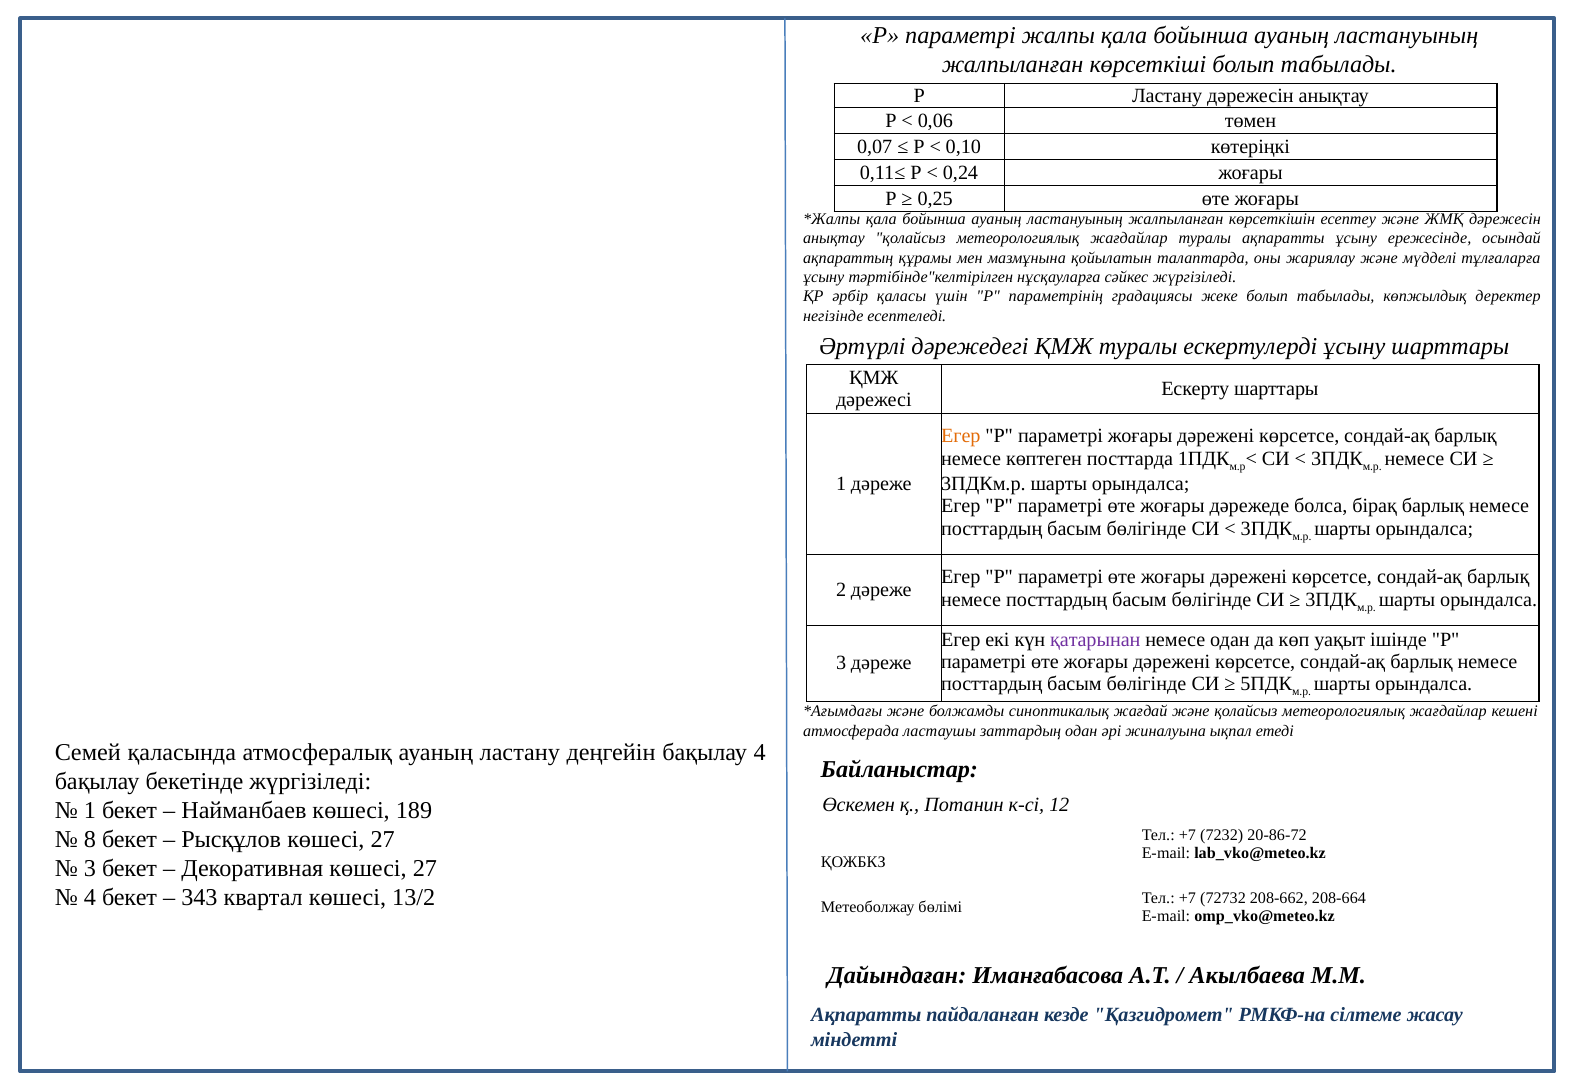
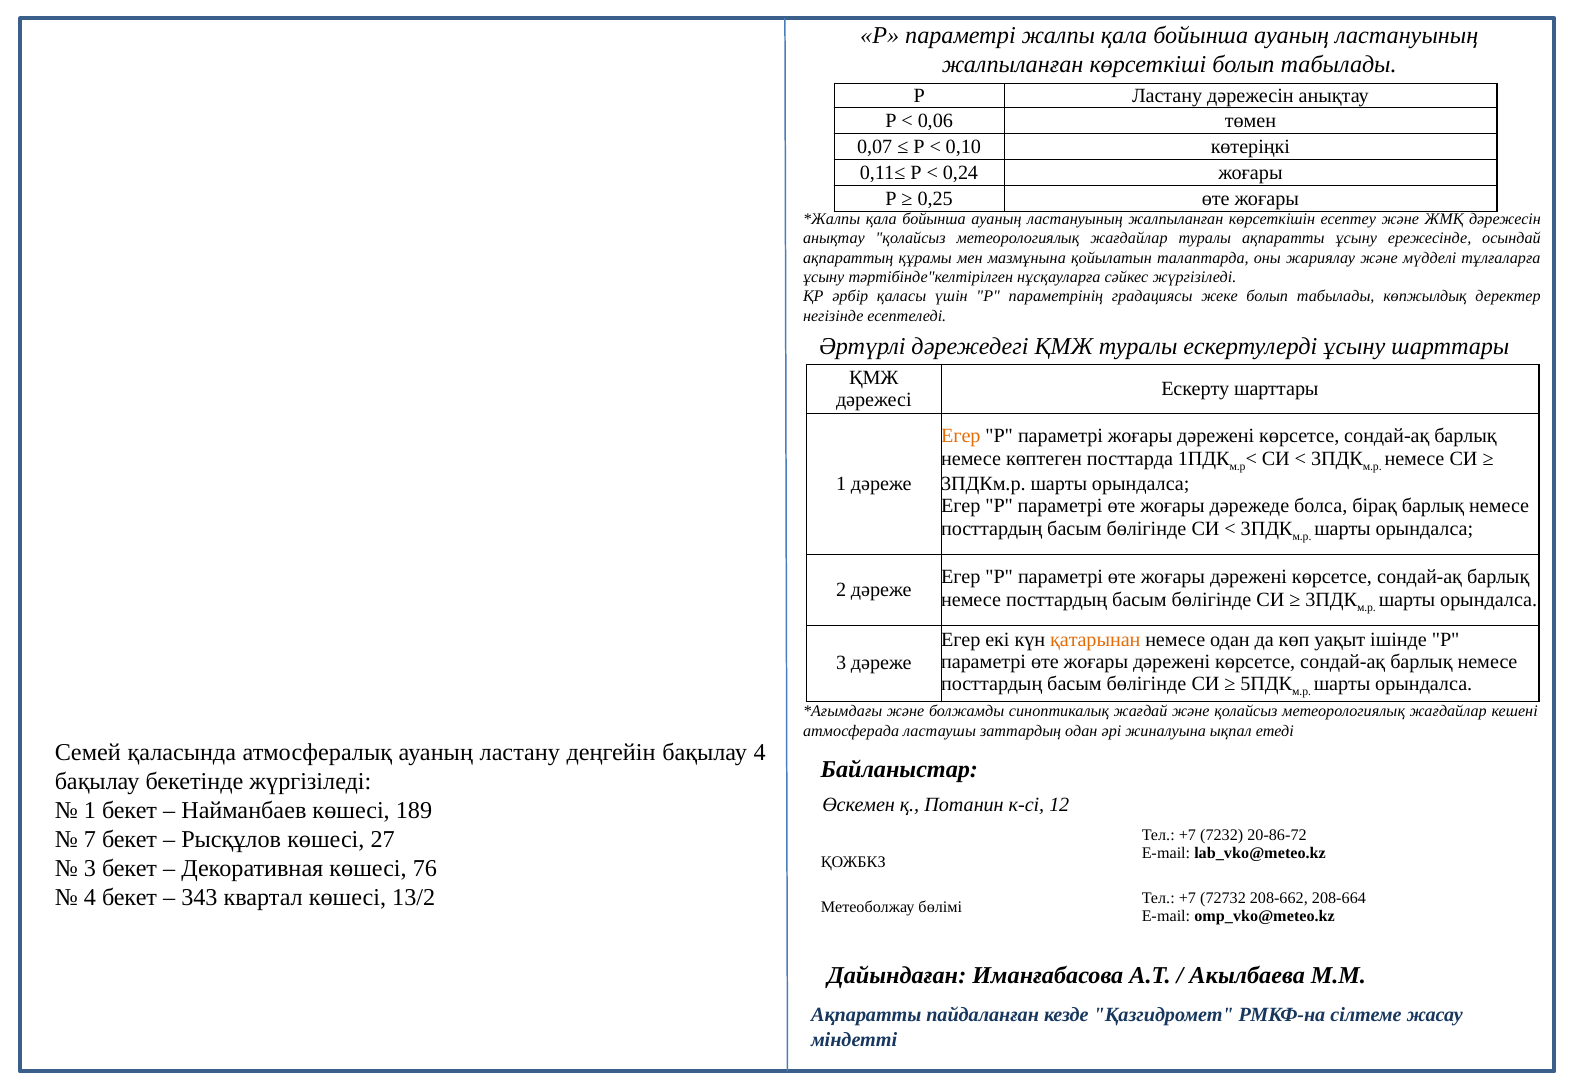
қатарынан colour: purple -> orange (1095, 640)
8: 8 -> 7 (90, 840)
Декоративная көшесі 27: 27 -> 76 (425, 869)
